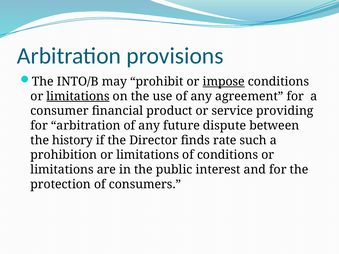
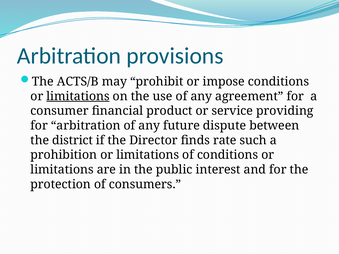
INTO/B: INTO/B -> ACTS/B (78, 82)
impose underline: present -> none (224, 82)
history: history -> district (73, 140)
